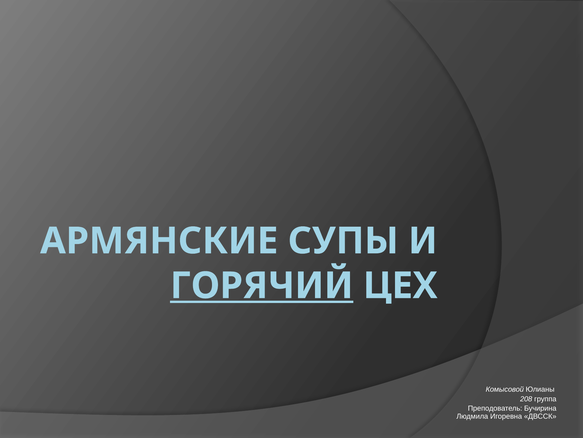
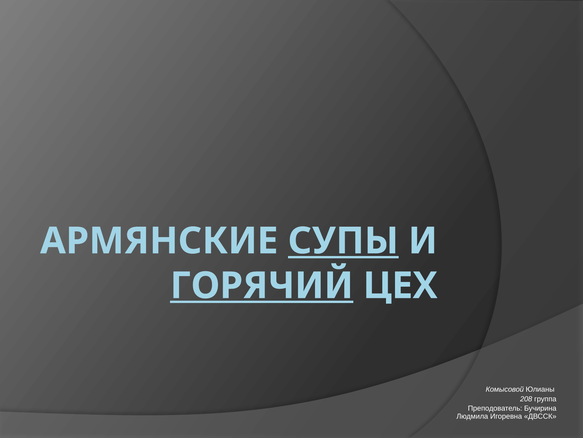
СУПЫ underline: none -> present (343, 241)
